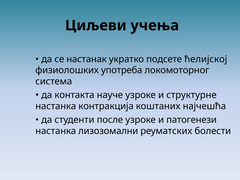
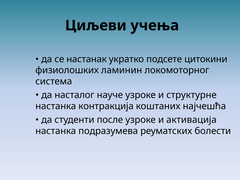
ћелијској: ћелијској -> цитокини (206, 59)
употреба: употреба -> ламинин (122, 70)
контакта: контакта -> насталог (74, 95)
патогенези: патогенези -> активација (191, 120)
лизозомални: лизозомални -> подразумева (108, 131)
